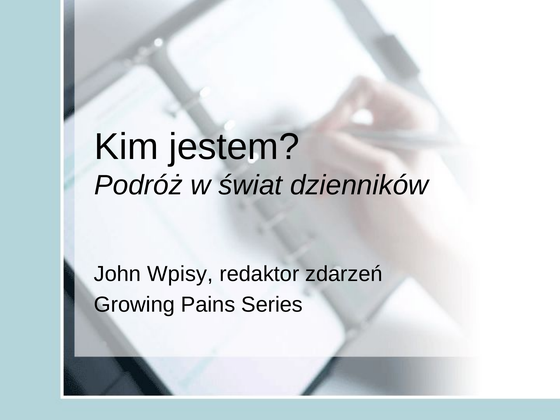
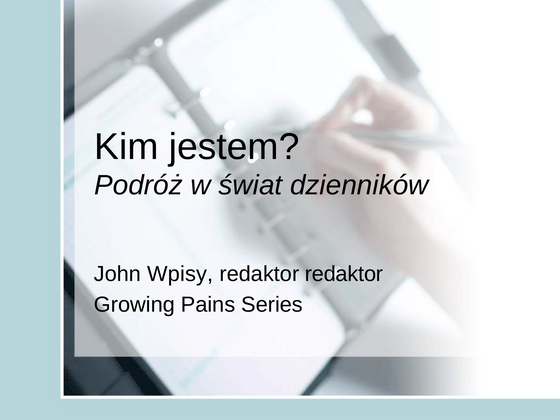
redaktor zdarzeń: zdarzeń -> redaktor (344, 274)
